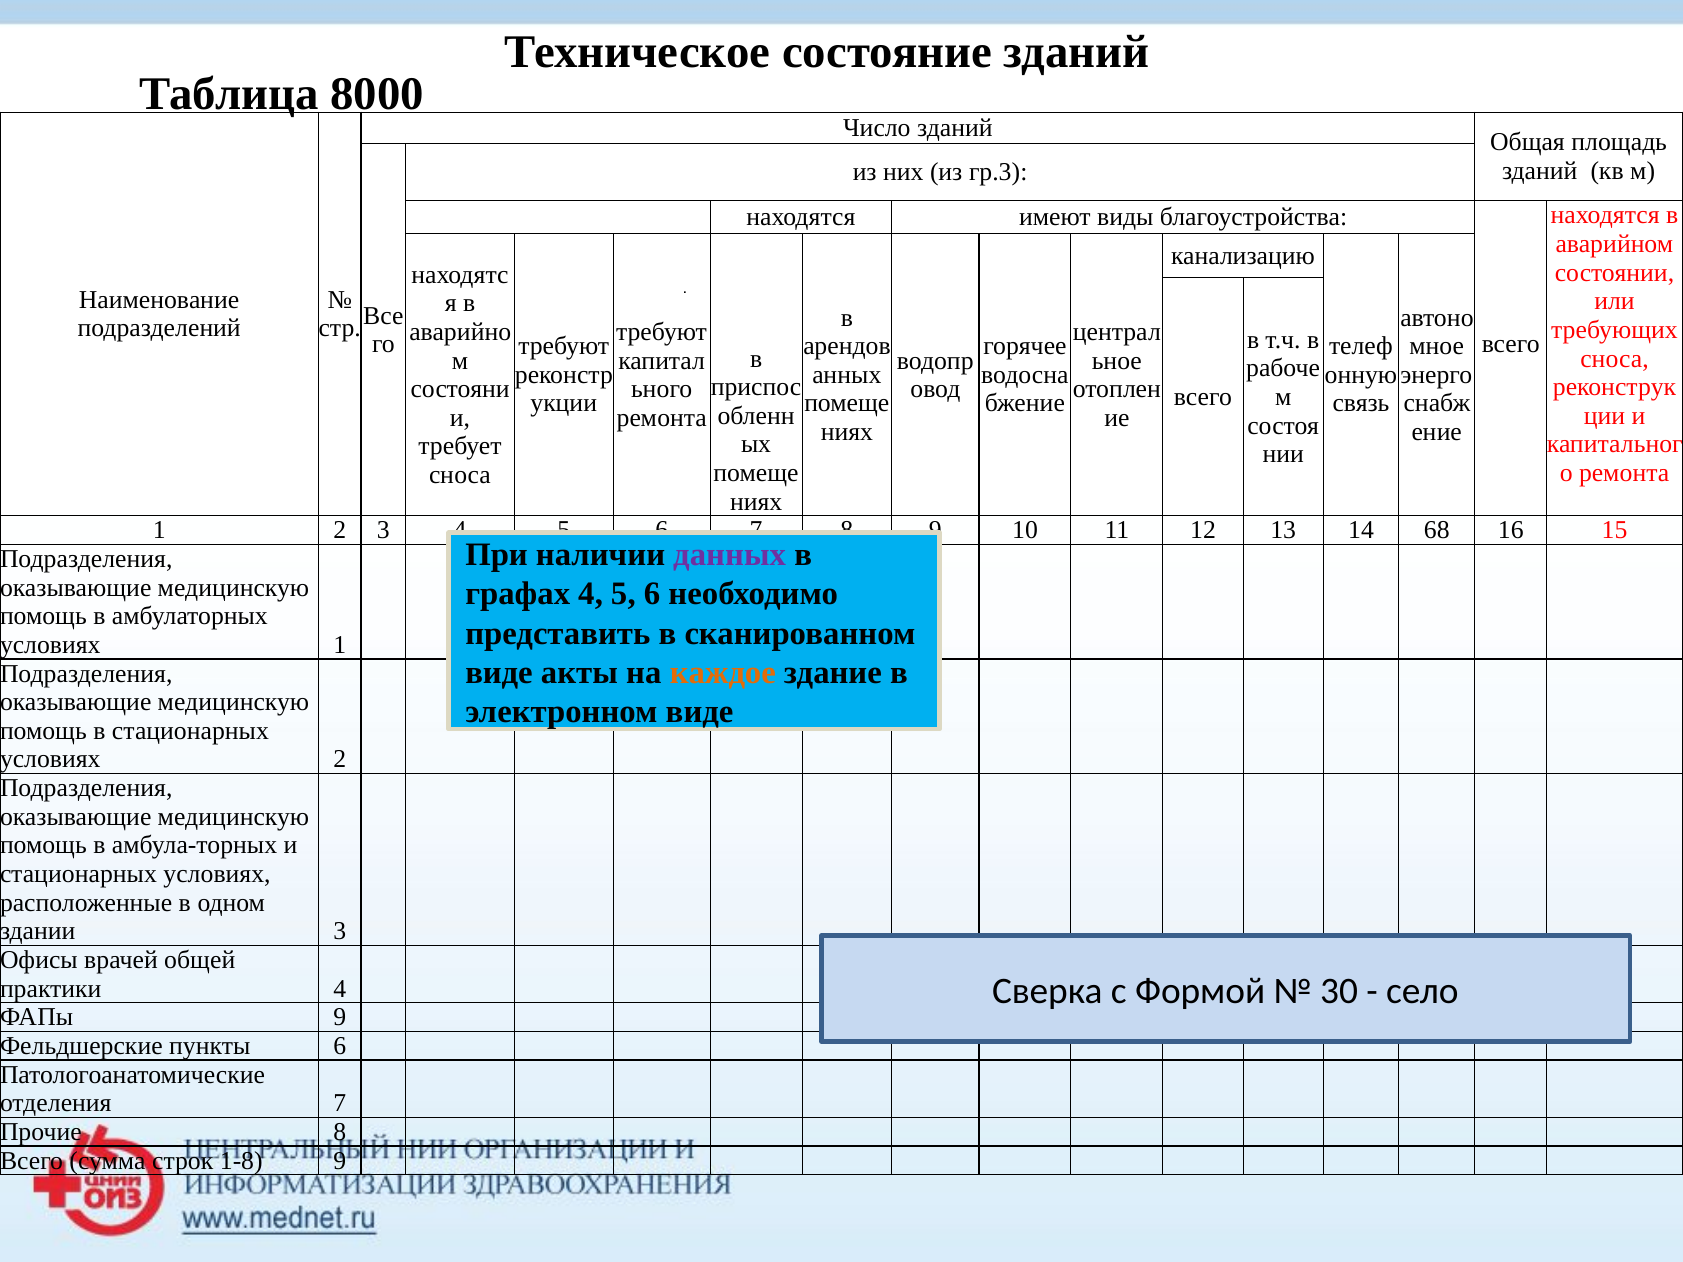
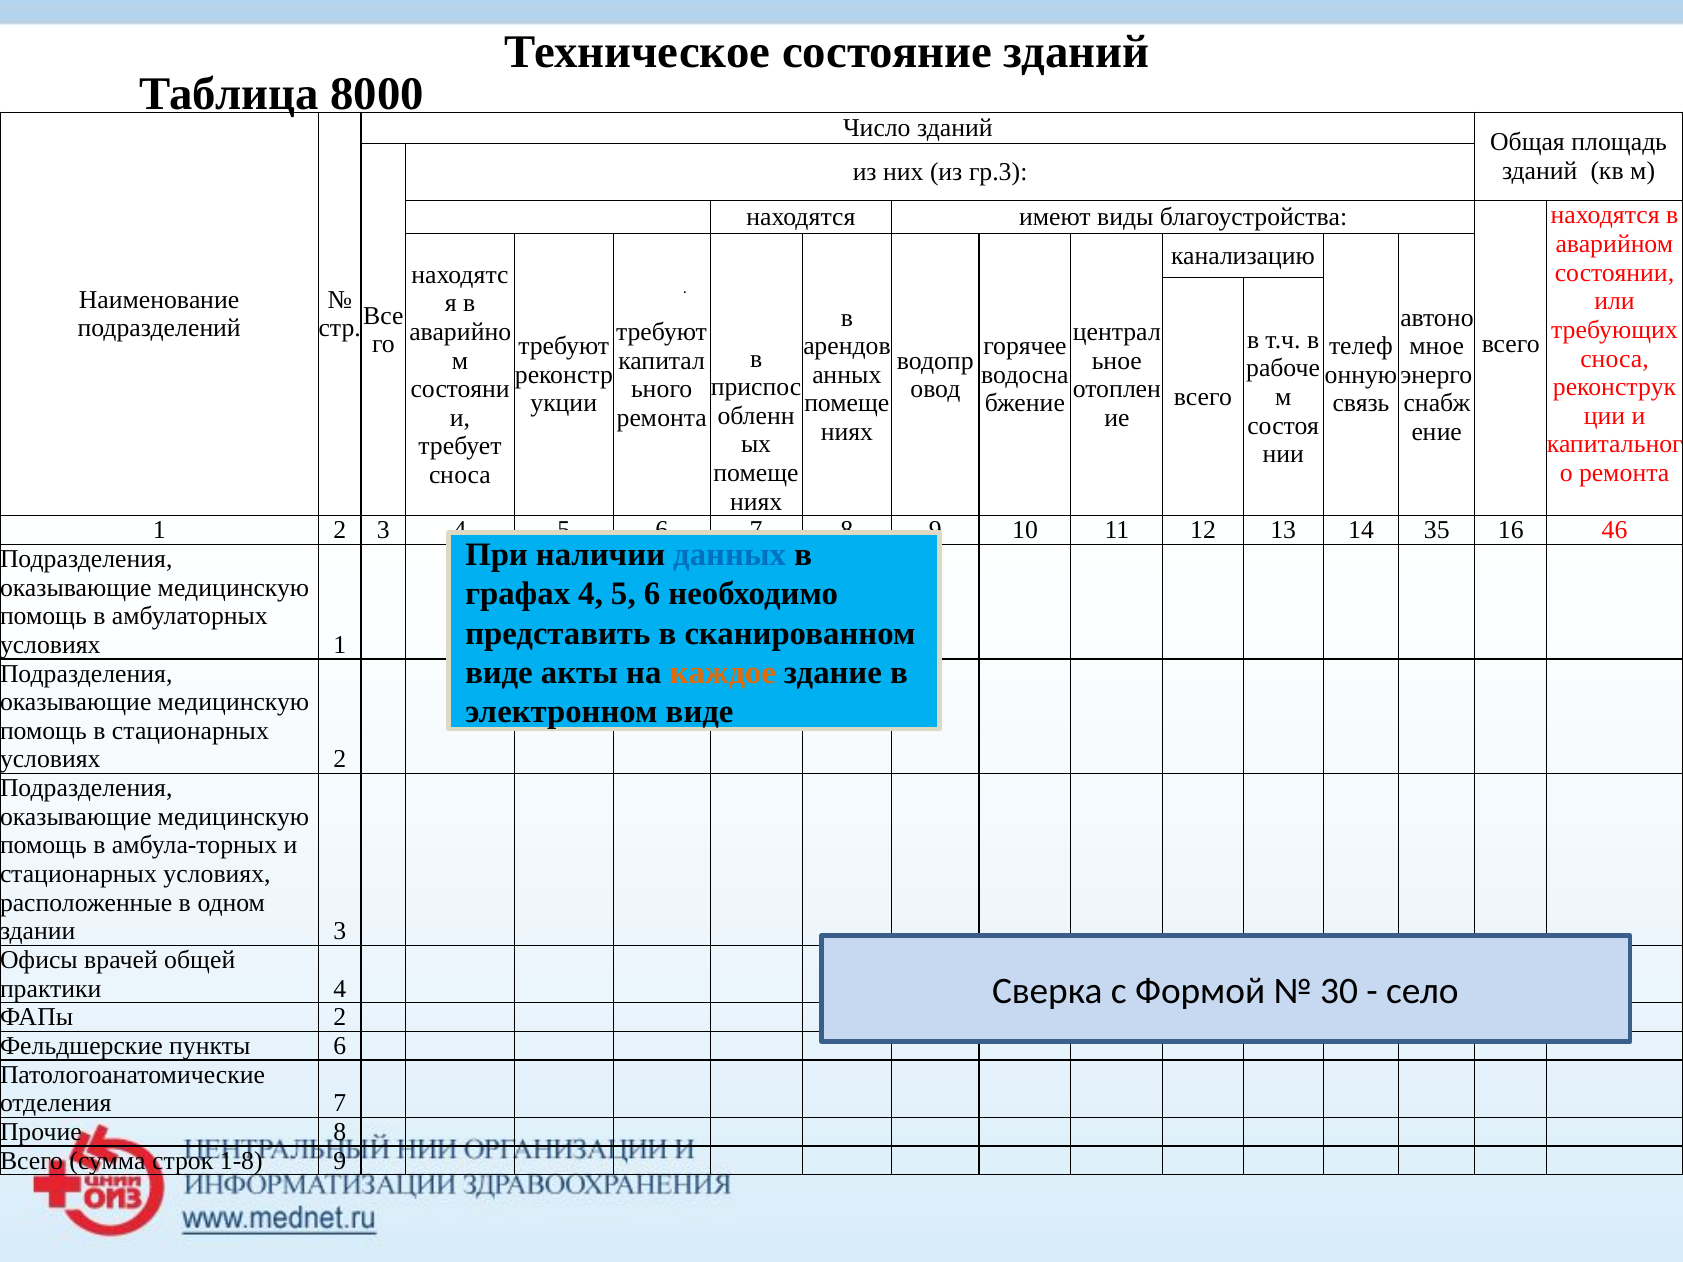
68: 68 -> 35 (1437, 530)
15: 15 -> 46 (1615, 530)
данных colour: purple -> blue (730, 555)
ФАПы 9: 9 -> 2 (340, 1017)
